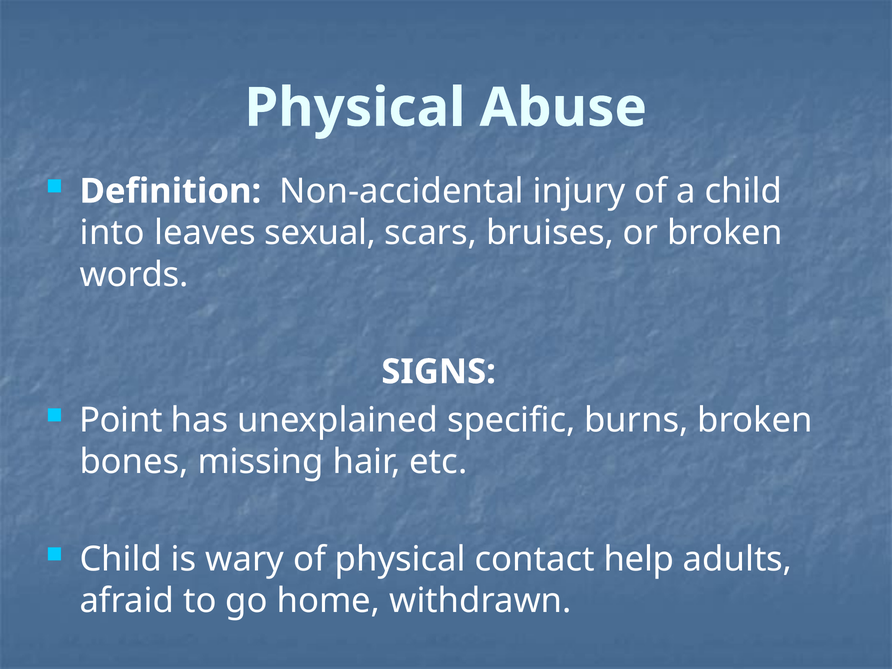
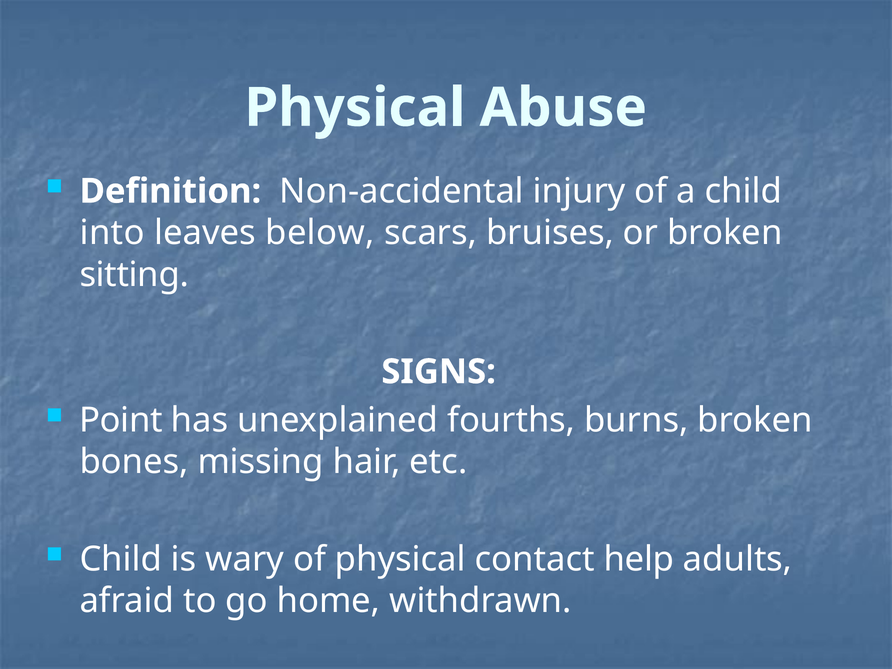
sexual: sexual -> below (320, 233)
words: words -> sitting (134, 275)
specific: specific -> fourths (511, 420)
